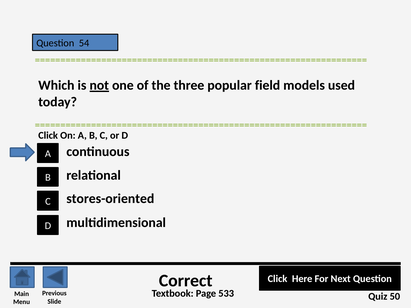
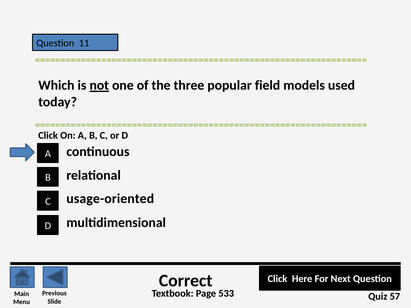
54: 54 -> 11 (84, 43)
stores-oriented: stores-oriented -> usage-oriented (110, 199)
50: 50 -> 57 (395, 297)
